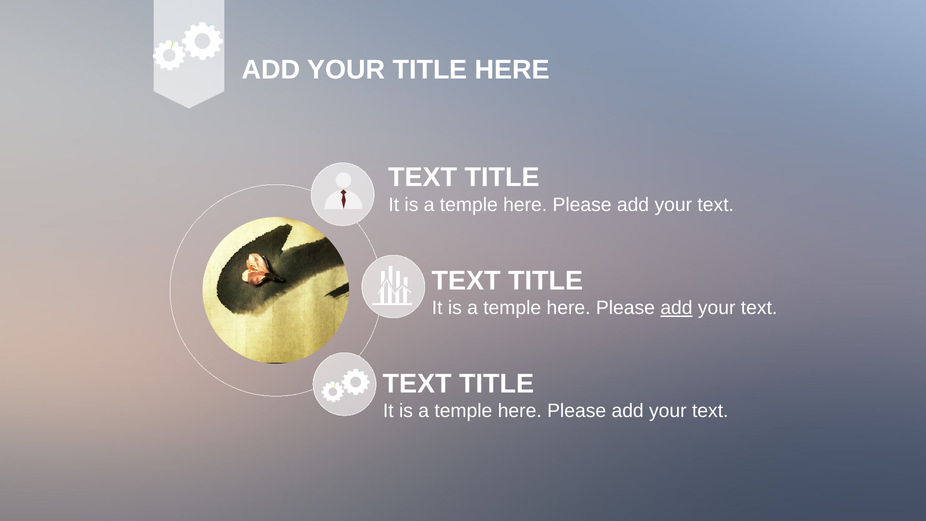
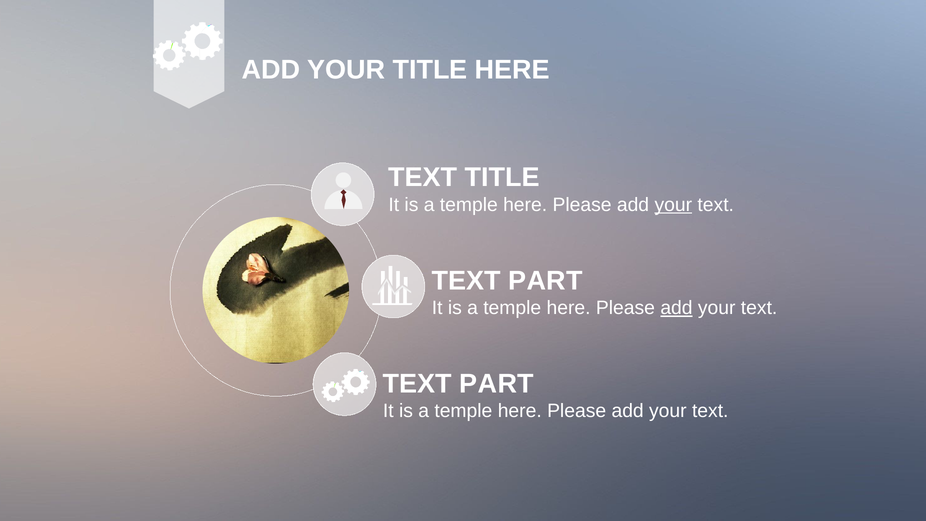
your underline: none -> present (673, 205)
TITLE: TITLE -> PART (545, 281)
TITLE: TITLE -> PART (497, 384)
